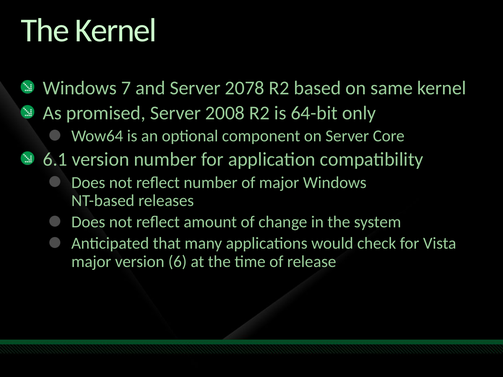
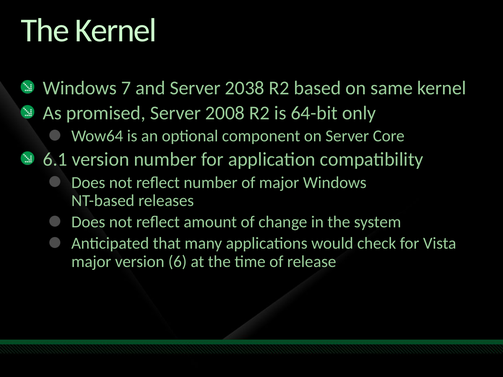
2078: 2078 -> 2038 (245, 88)
